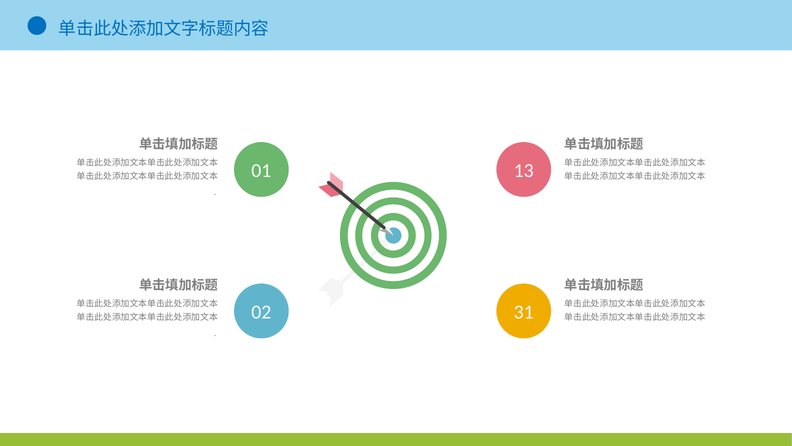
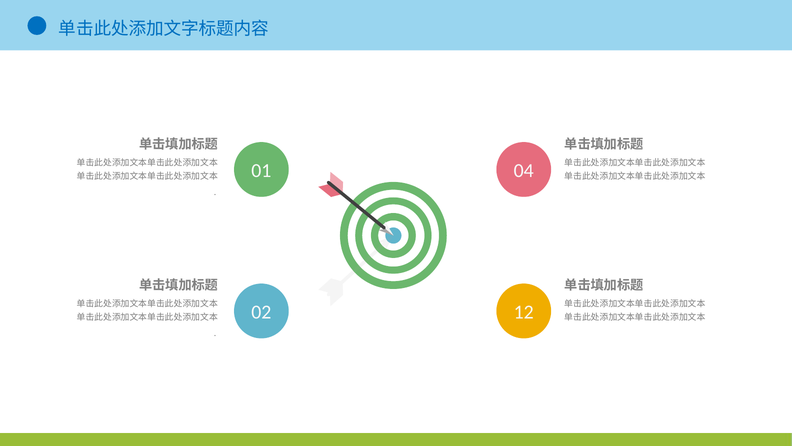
13: 13 -> 04 (524, 171)
31: 31 -> 12 (524, 312)
